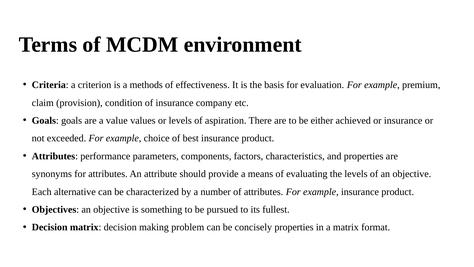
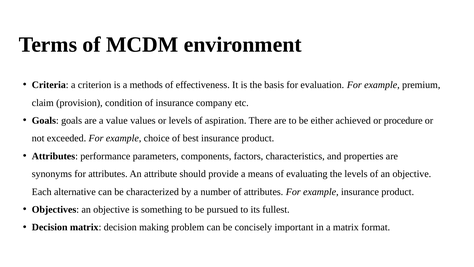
or insurance: insurance -> procedure (403, 120)
concisely properties: properties -> important (294, 227)
